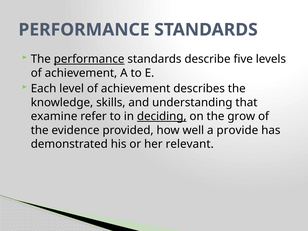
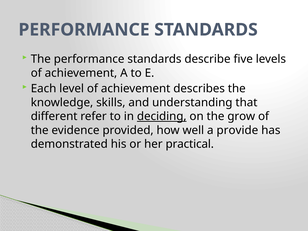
performance underline: present -> none (89, 59)
examine: examine -> different (54, 116)
relevant: relevant -> practical (190, 144)
